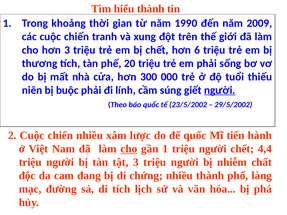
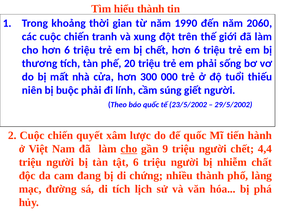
2009: 2009 -> 2060 (259, 23)
cho hơn 3: 3 -> 6 (67, 50)
người underline: present -> none (220, 90)
chiến nhiều: nhiều -> quyết (90, 136)
gần 1: 1 -> 9 (165, 149)
tật 3: 3 -> 6 (136, 162)
